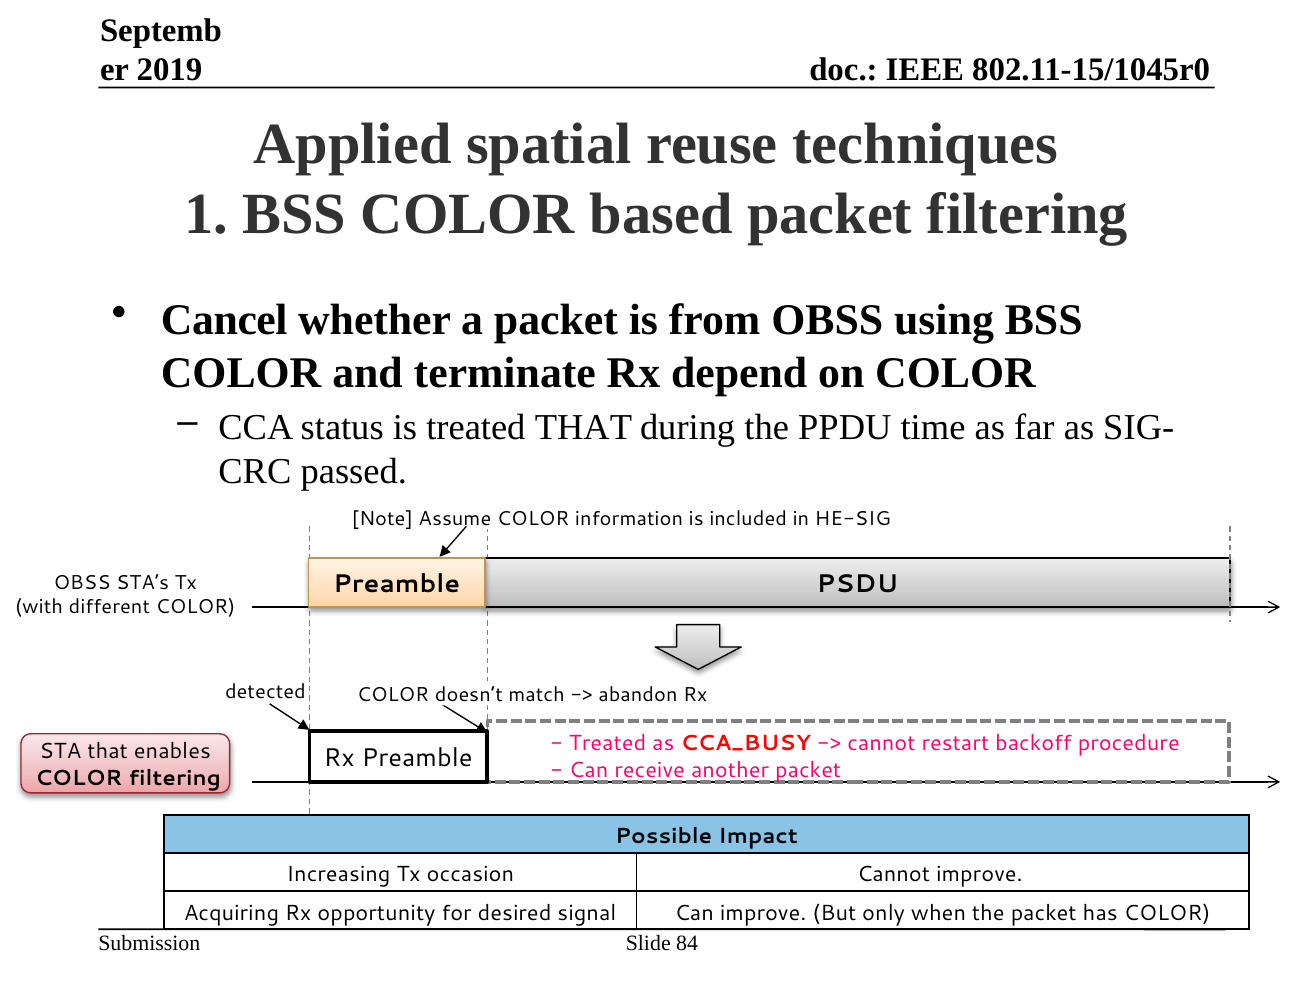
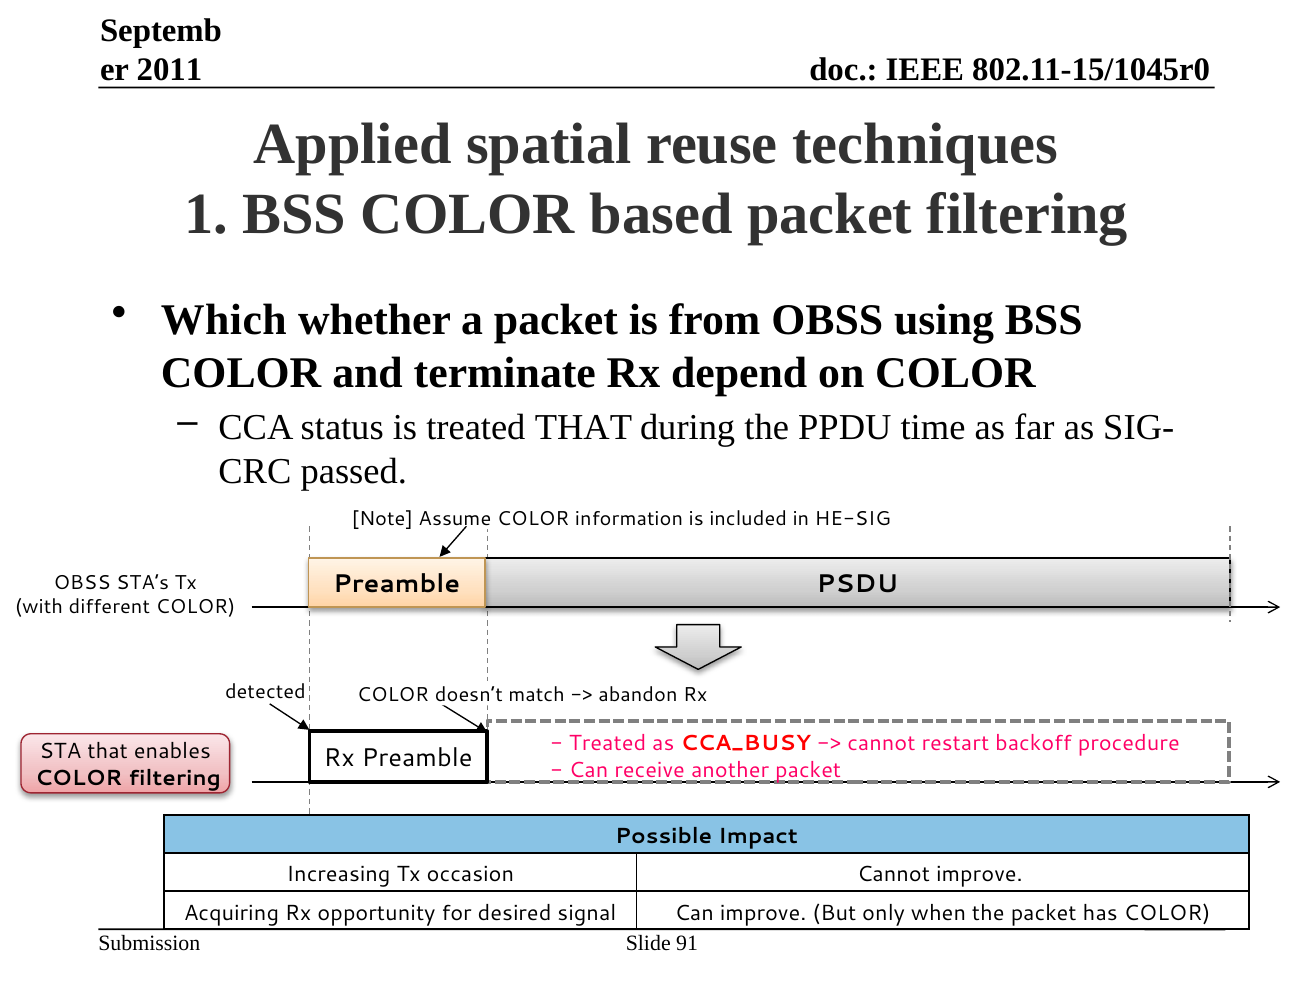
2019: 2019 -> 2011 (169, 70)
Cancel: Cancel -> Which (224, 320)
84: 84 -> 91 (687, 944)
